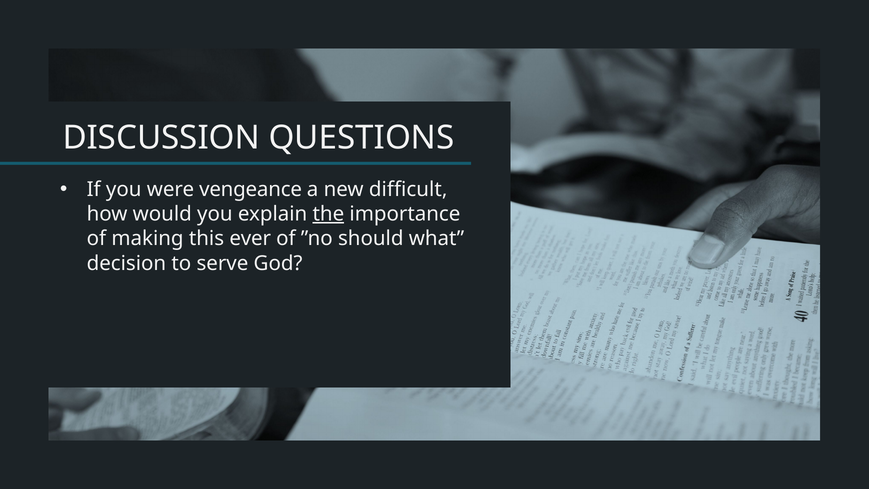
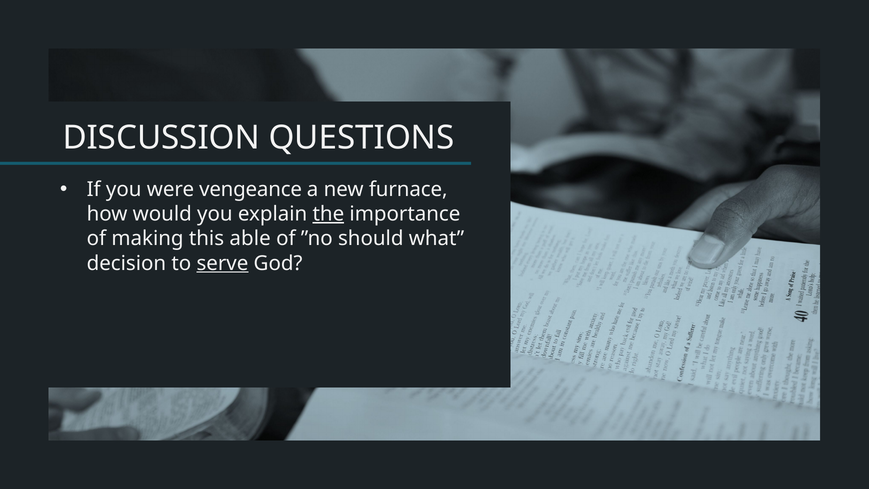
difficult: difficult -> furnace (408, 189)
ever: ever -> able (250, 239)
serve underline: none -> present (222, 263)
